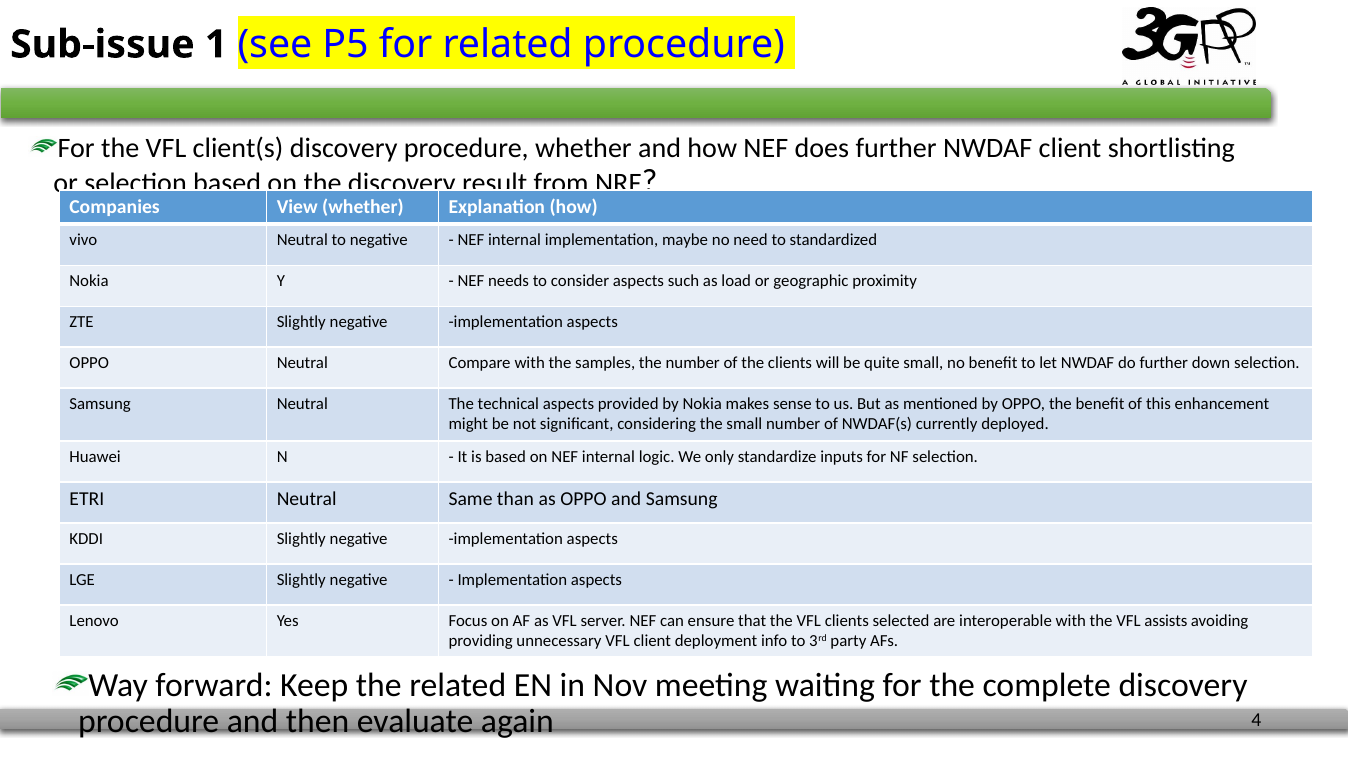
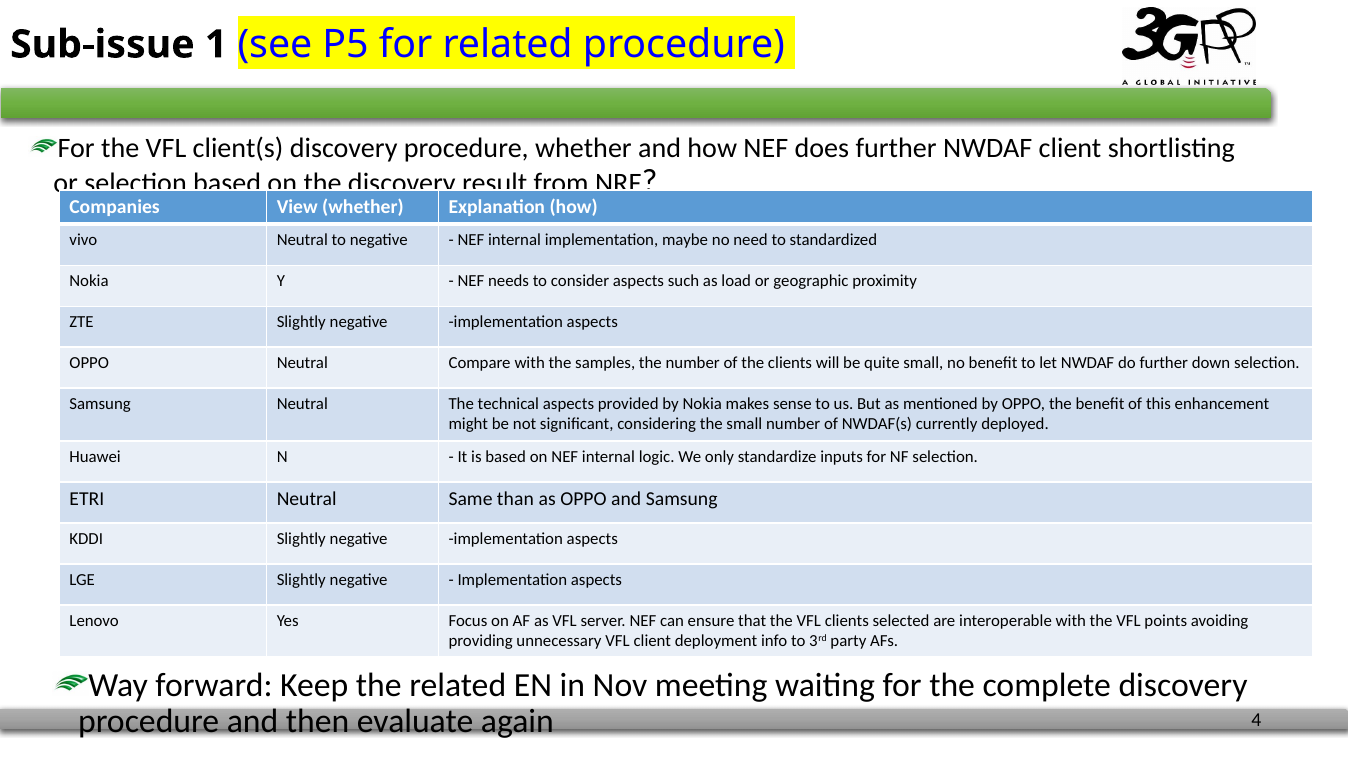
assists: assists -> points (1166, 621)
